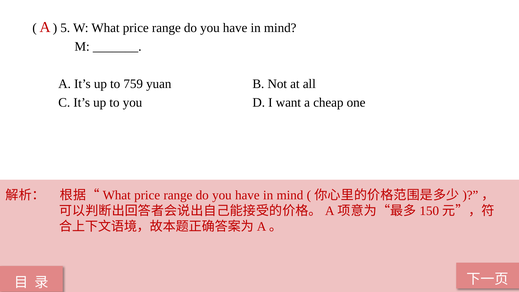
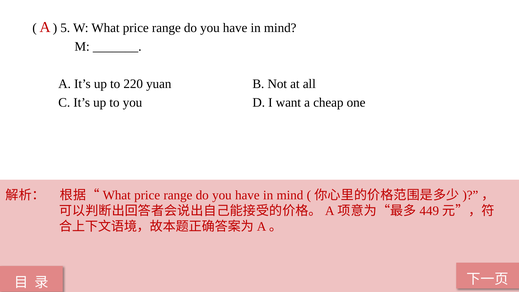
759: 759 -> 220 (133, 84)
150: 150 -> 449 (429, 211)
